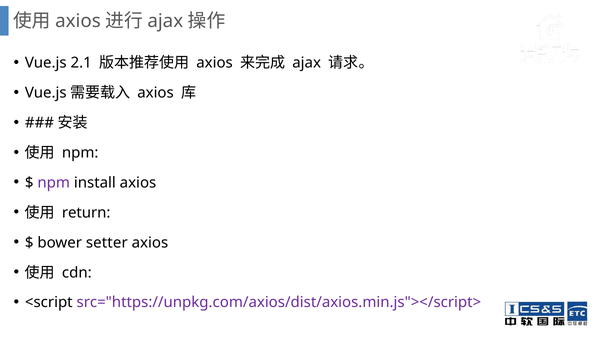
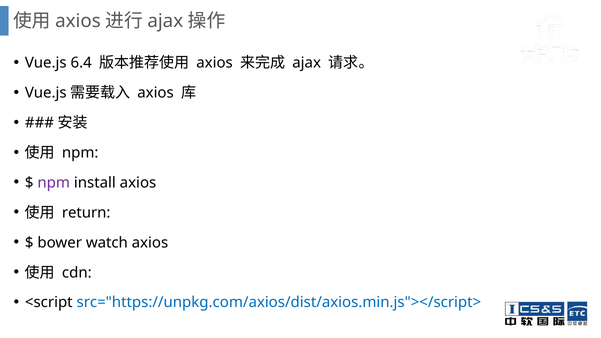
2.1: 2.1 -> 6.4 (81, 63)
setter: setter -> watch (107, 243)
src="https://unpkg.com/axios/dist/axios.min.js"></script> colour: purple -> blue (279, 303)
